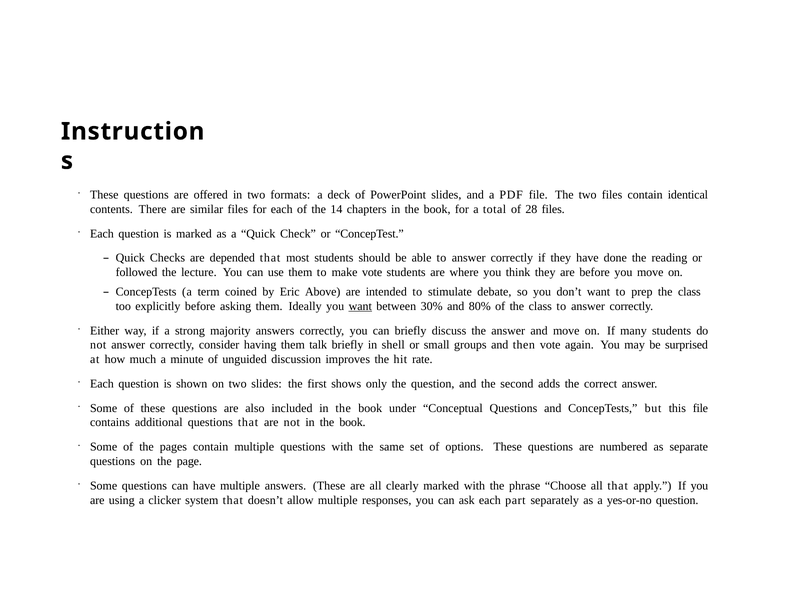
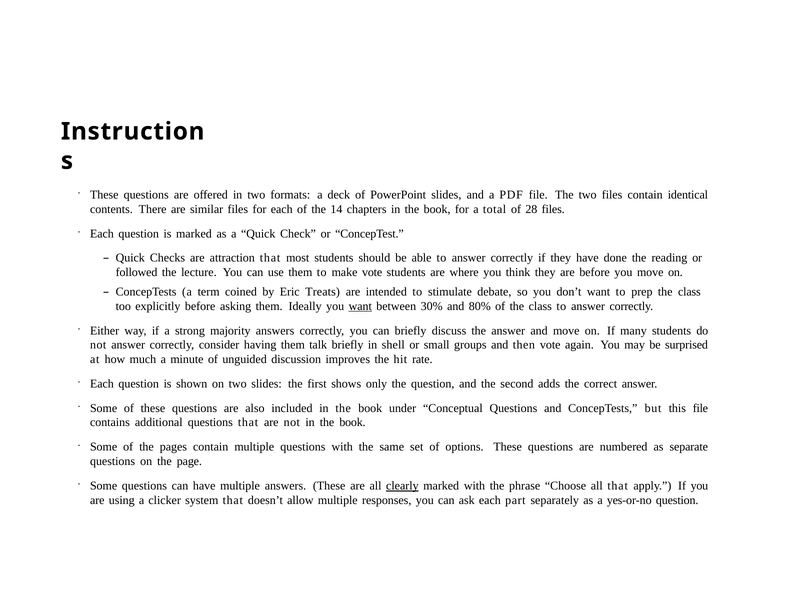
depended: depended -> attraction (232, 258)
Above: Above -> Treats (323, 292)
clearly underline: none -> present (402, 485)
